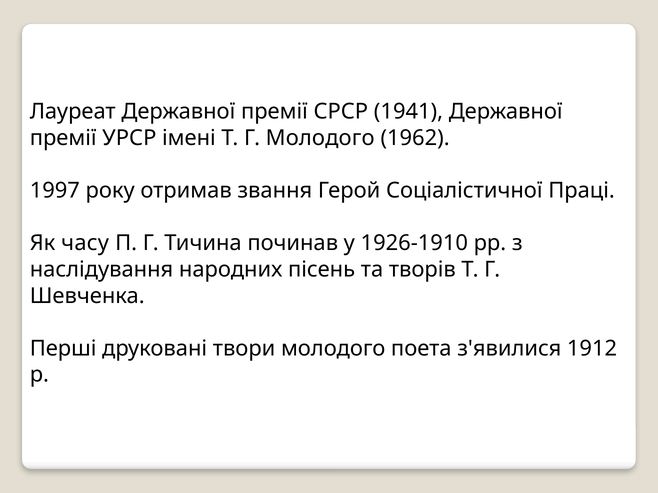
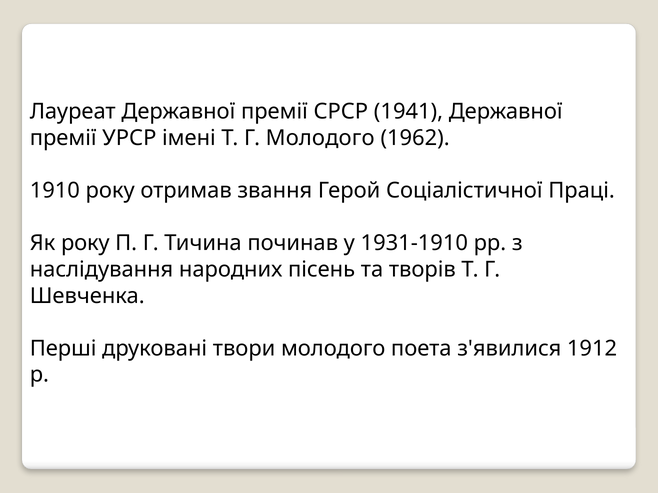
1997: 1997 -> 1910 (55, 191)
Як часу: часу -> року (85, 243)
1926-1910: 1926-1910 -> 1931-1910 (414, 243)
